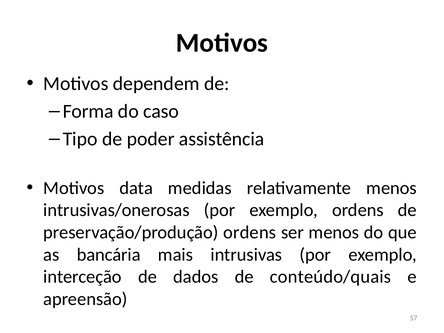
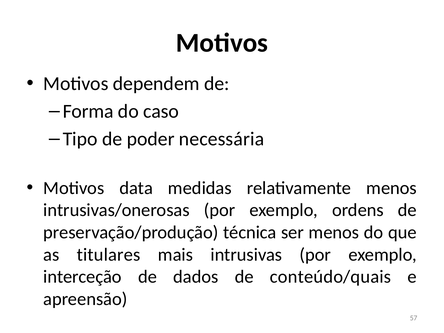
assistência: assistência -> necessária (222, 139)
preservação/produção ordens: ordens -> técnica (250, 232)
bancária: bancária -> titulares (109, 255)
